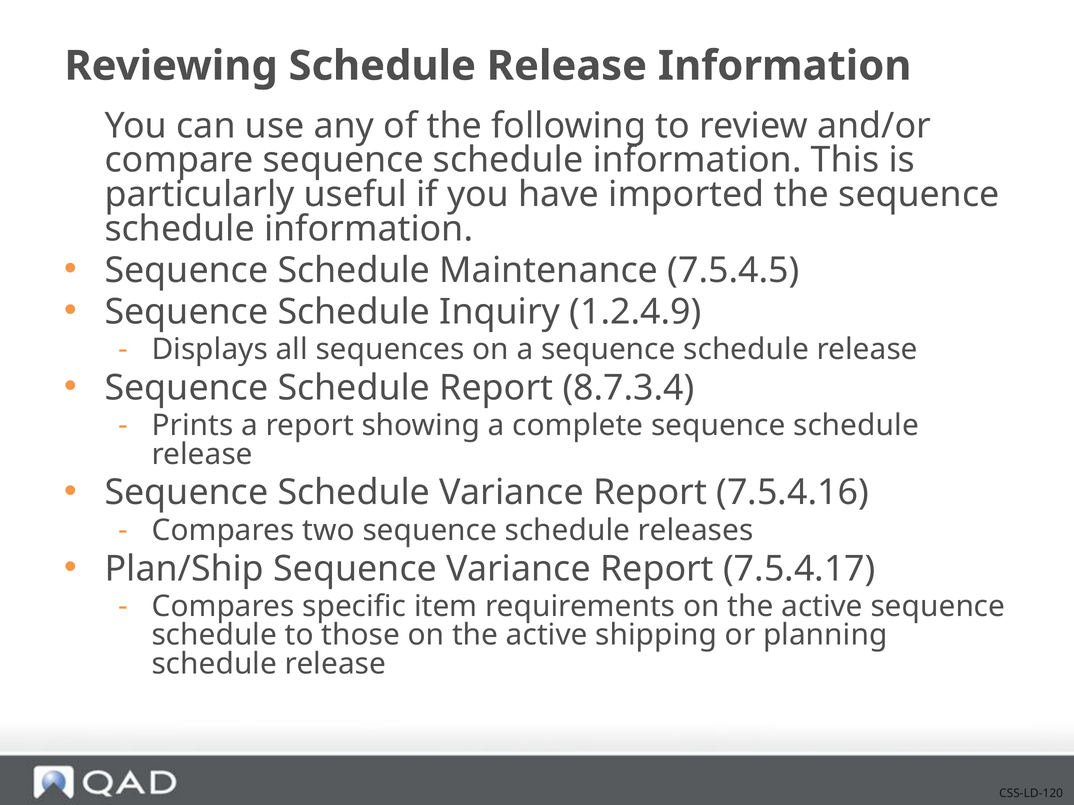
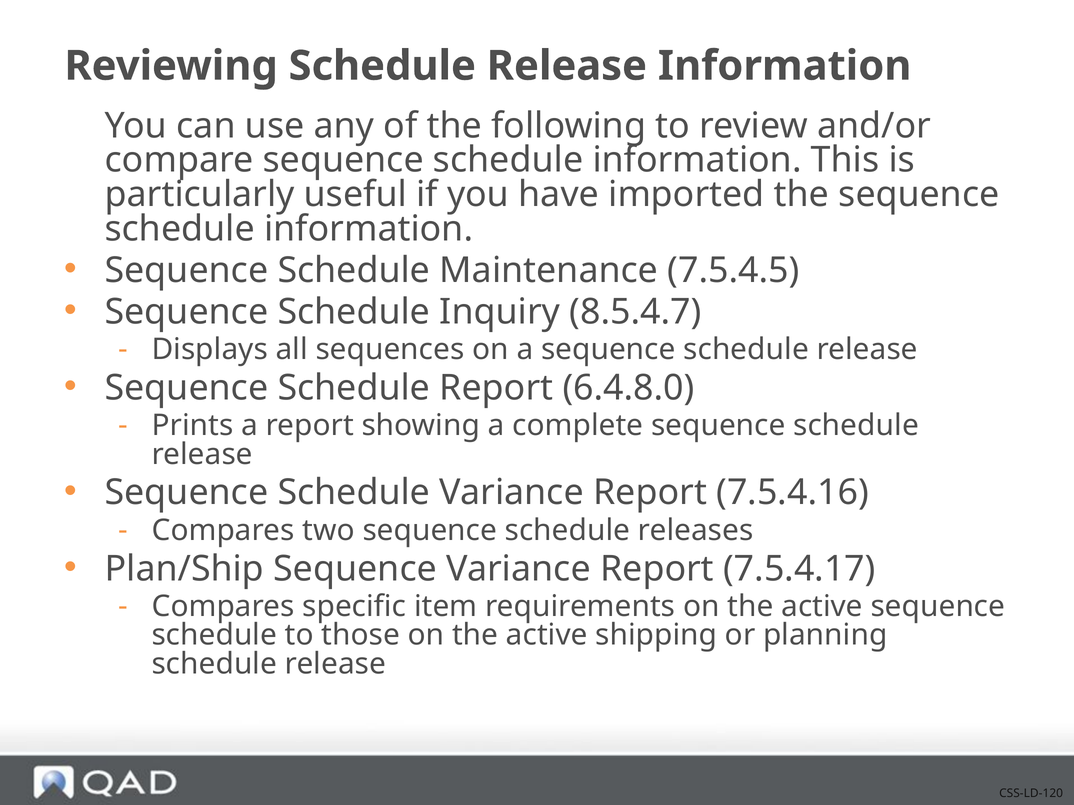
1.2.4.9: 1.2.4.9 -> 8.5.4.7 (635, 312)
8.7.3.4: 8.7.3.4 -> 6.4.8.0 (629, 388)
